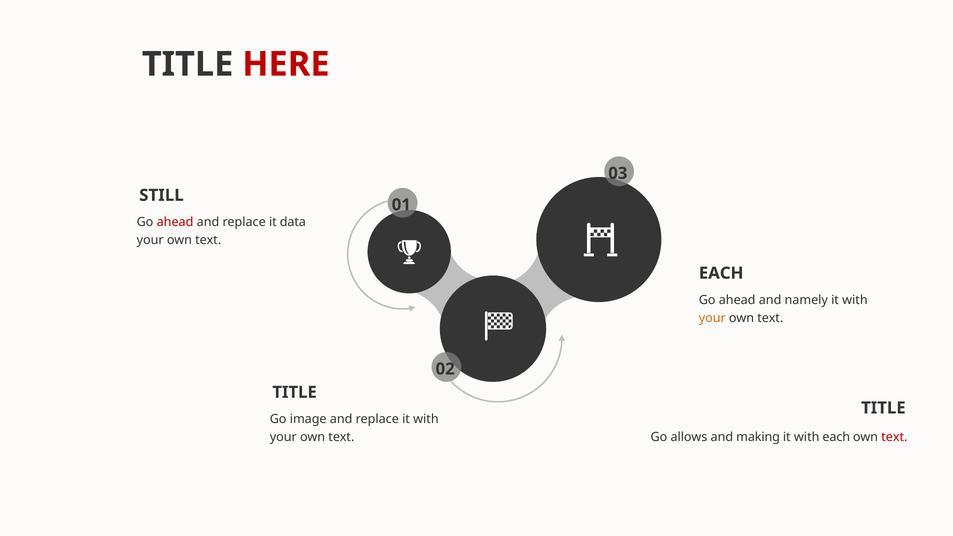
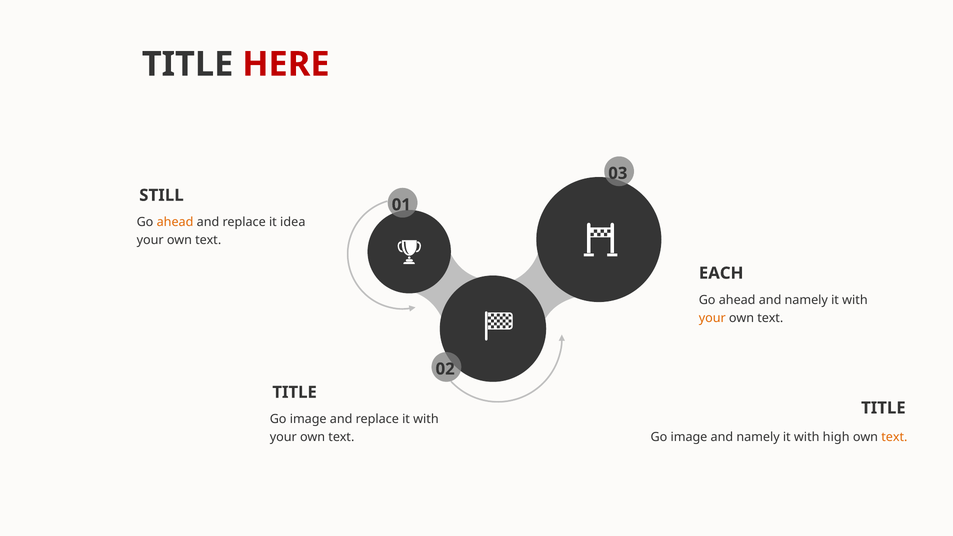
ahead colour: red -> orange (175, 222)
data: data -> idea (293, 222)
allows: allows -> image (689, 437)
making: making -> namely (758, 437)
with each: each -> high (836, 437)
text colour: red -> orange (894, 437)
